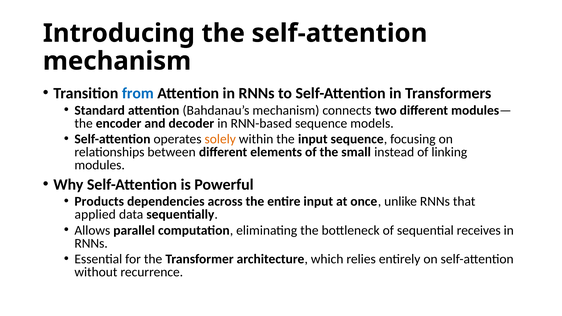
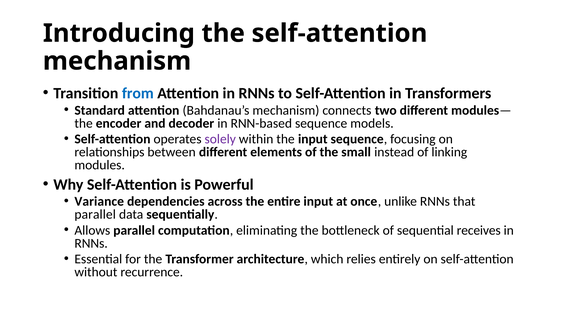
solely colour: orange -> purple (220, 139)
Products: Products -> Variance (99, 202)
applied: applied -> parallel (95, 215)
